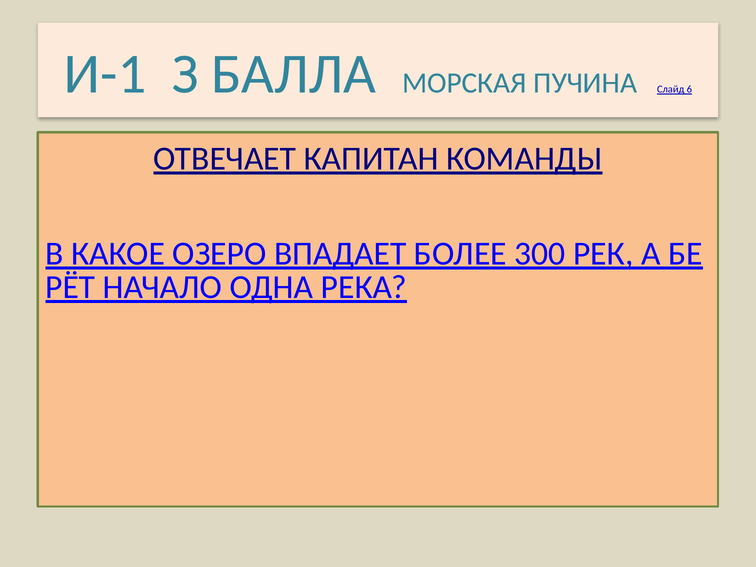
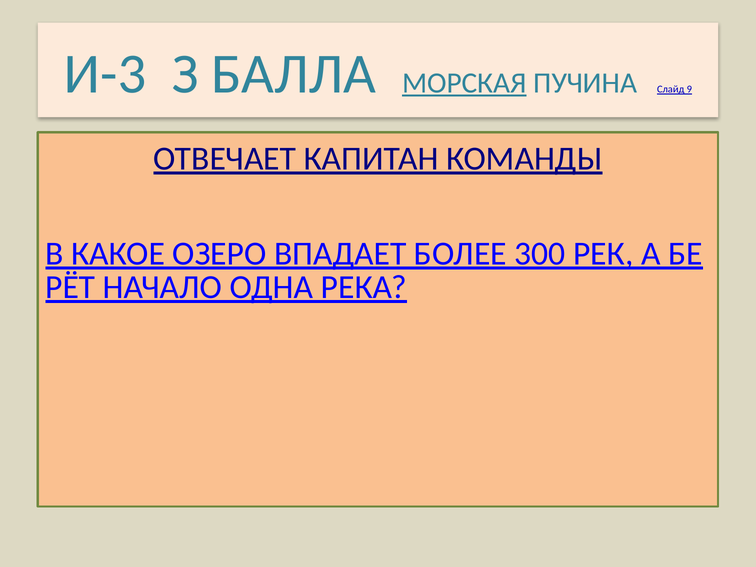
И-1: И-1 -> И-3 (105, 74)
МОРСКАЯ underline: none -> present (464, 83)
6: 6 -> 9 (689, 89)
